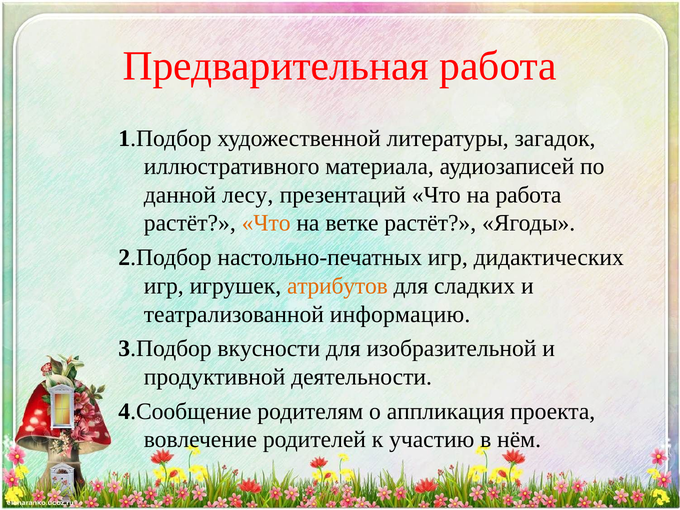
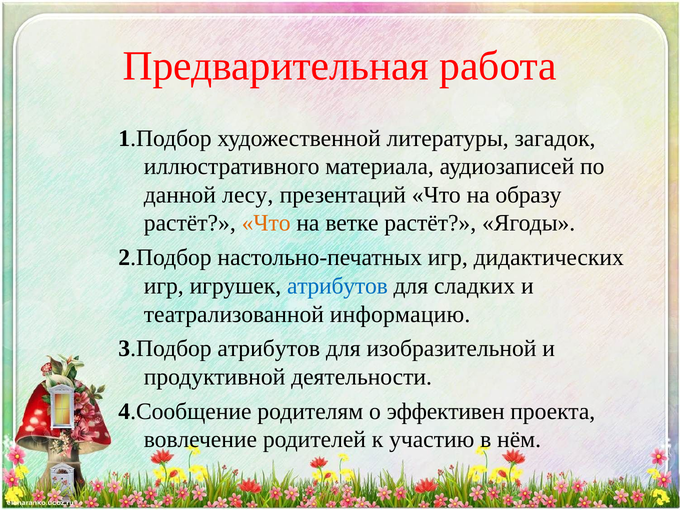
на работа: работа -> образу (528, 195)
атрибутов colour: orange -> blue (337, 286)
3.Подбор вкусности: вкусности -> атрибутов (269, 349)
аппликация: аппликация -> эффективен (446, 411)
